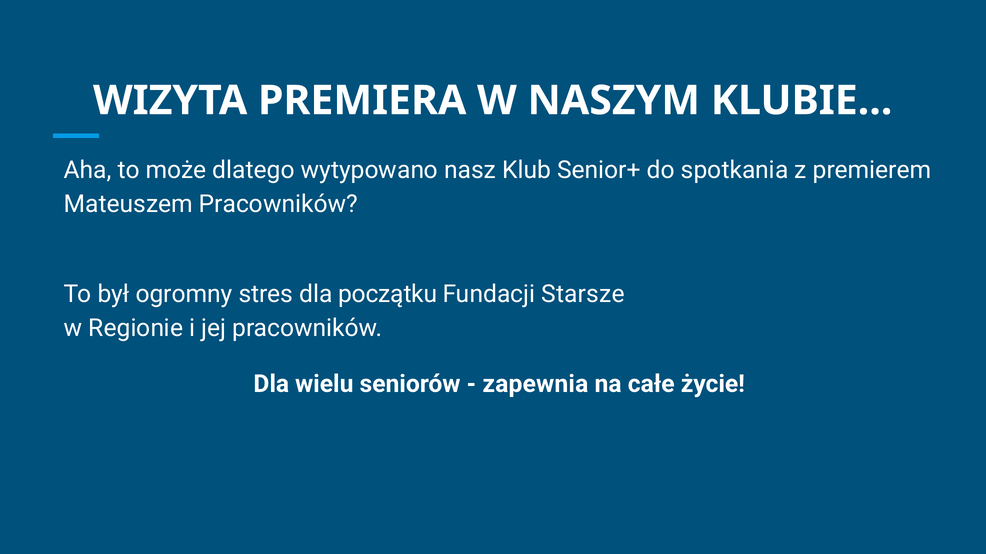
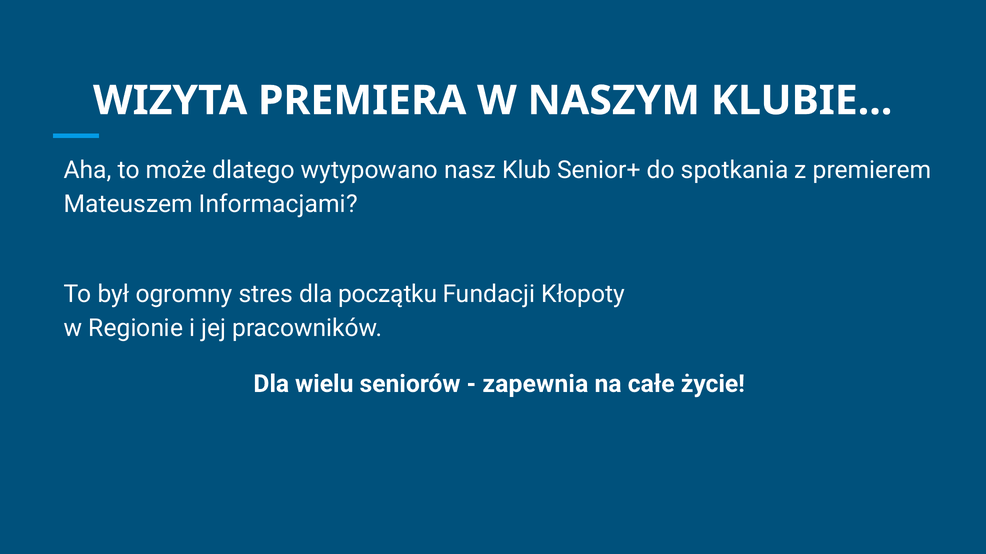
Mateuszem Pracowników: Pracowników -> Informacjami (278, 204)
Starsze: Starsze -> Kłopoty (583, 294)
